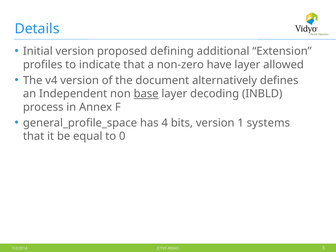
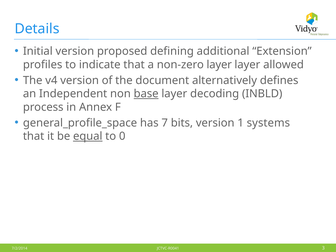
non-zero have: have -> layer (219, 65)
4: 4 -> 7 (165, 123)
equal underline: none -> present (88, 136)
